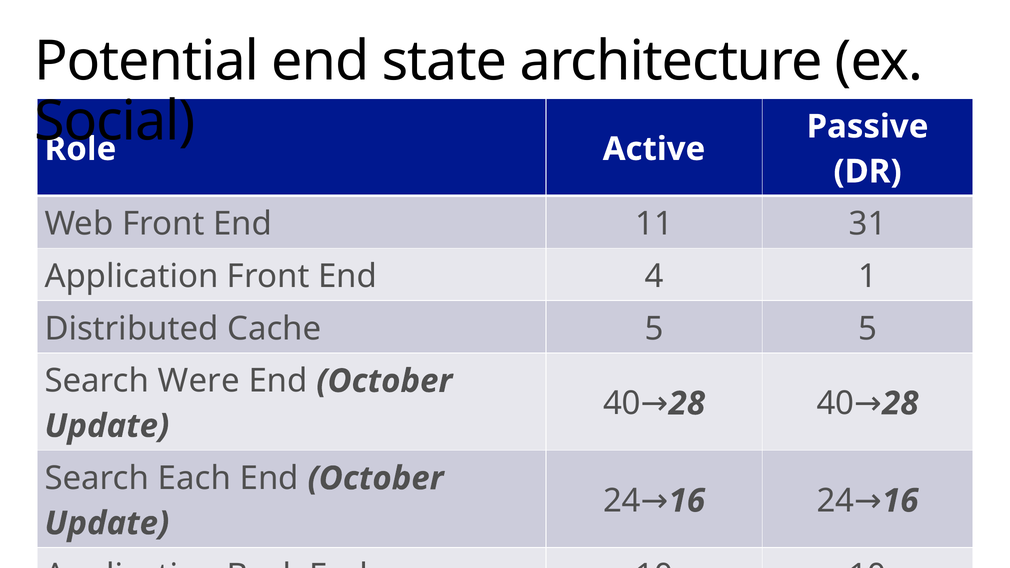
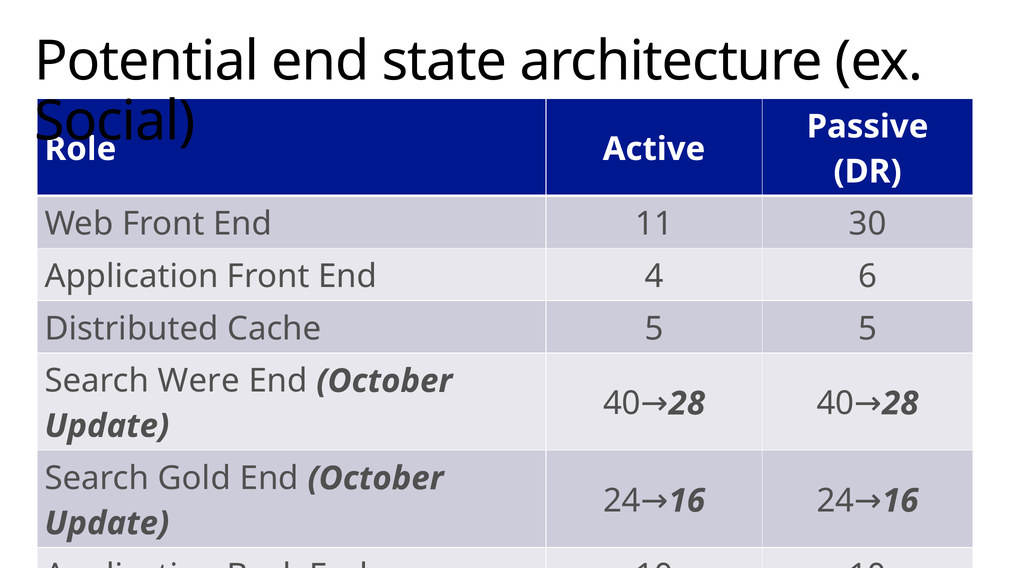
31: 31 -> 30 (868, 224)
1: 1 -> 6 (868, 276)
Each: Each -> Gold (194, 478)
